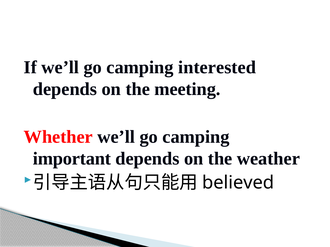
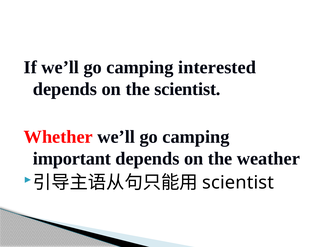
the meeting: meeting -> scientist (188, 89)
believed: believed -> scientist (238, 183)
